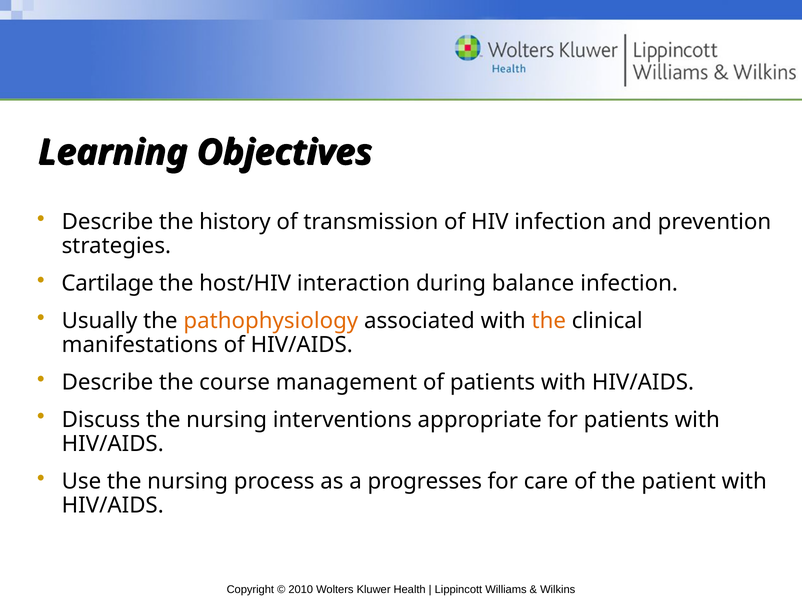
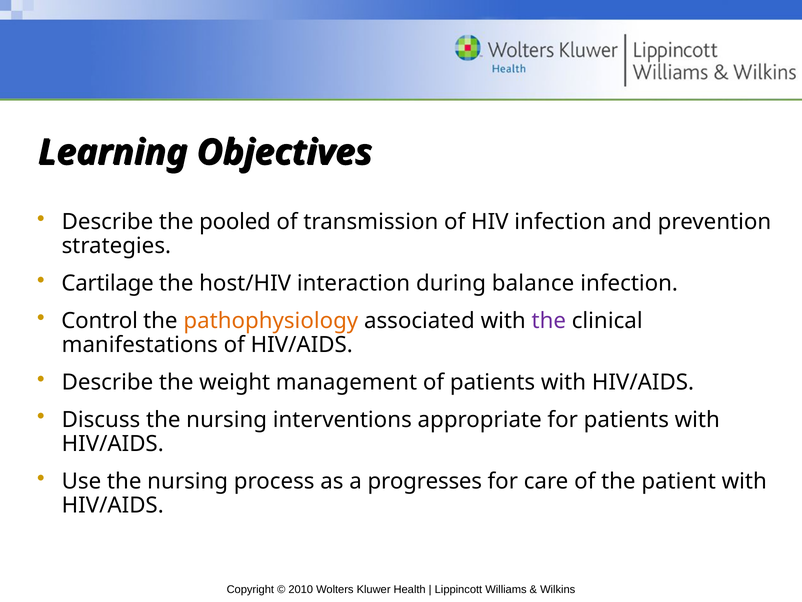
history: history -> pooled (235, 222)
Usually: Usually -> Control (100, 321)
the colour: orange -> purple (549, 321)
course: course -> weight (235, 382)
